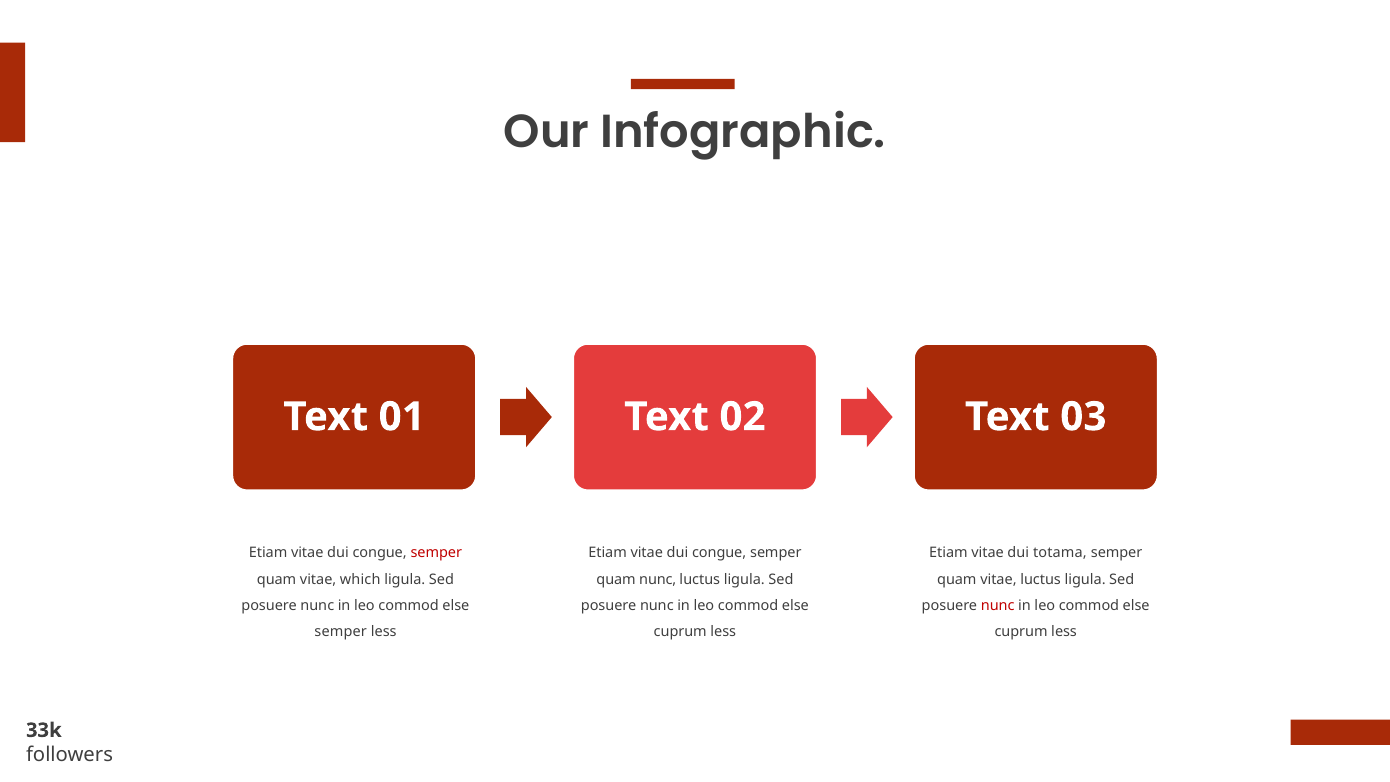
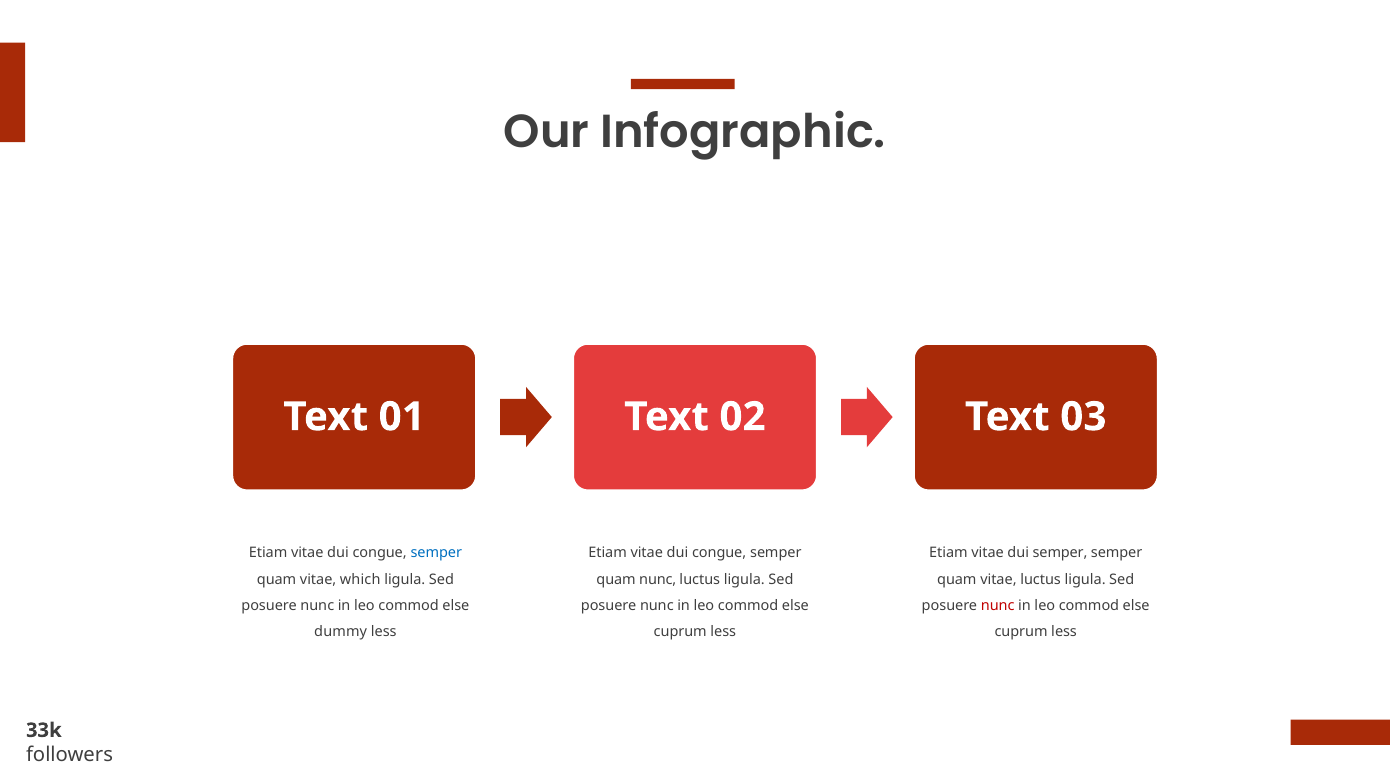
semper colour: red -> blue (436, 553)
dui totama: totama -> semper (1060, 553)
semper: semper -> dummy (341, 631)
